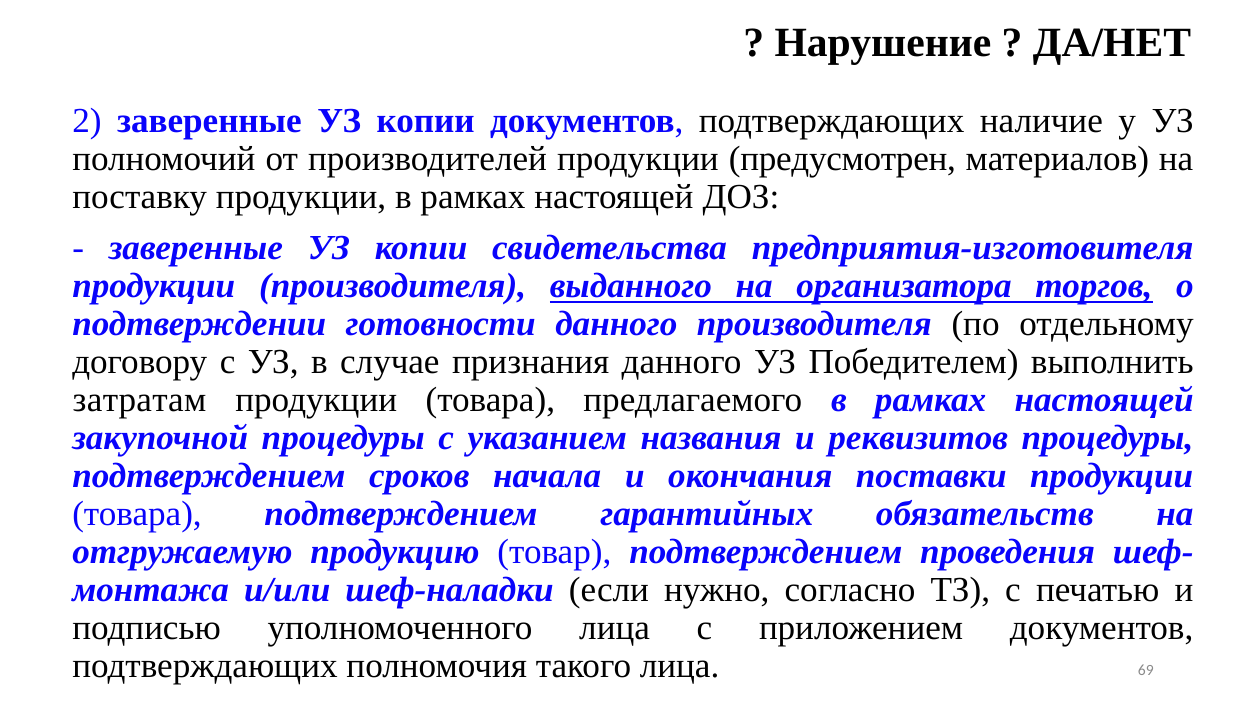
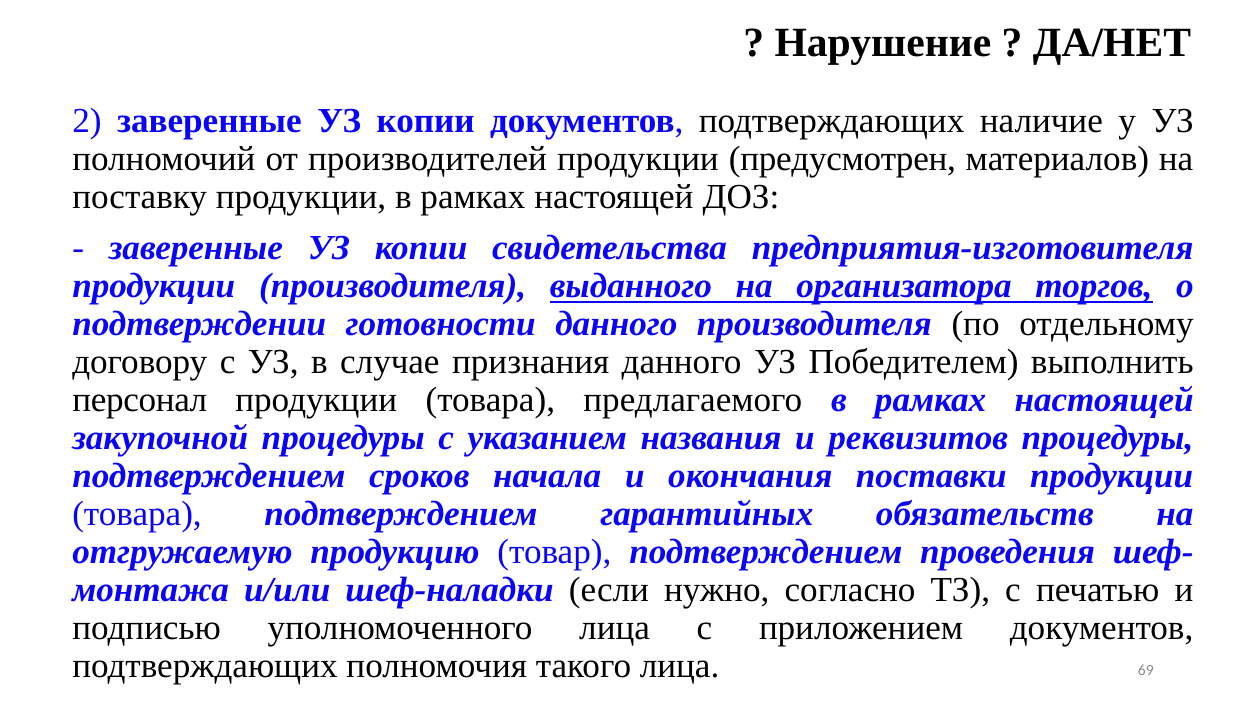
затратам: затратам -> персонал (140, 400)
